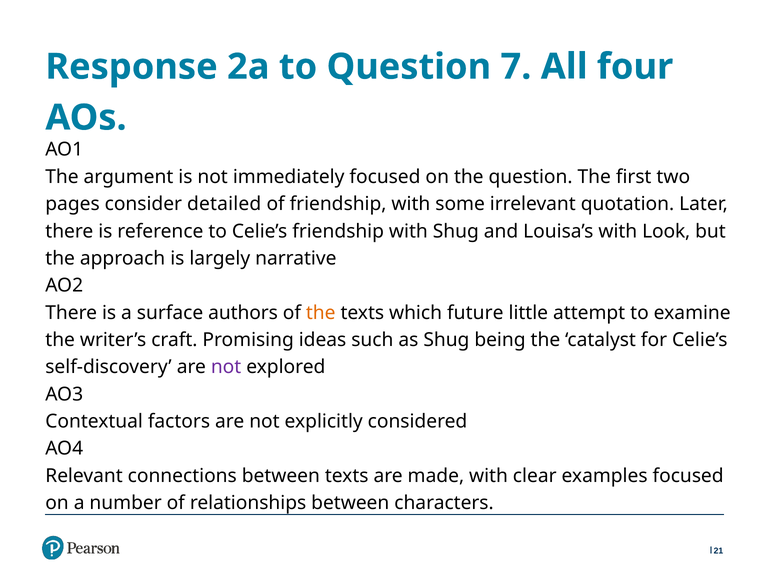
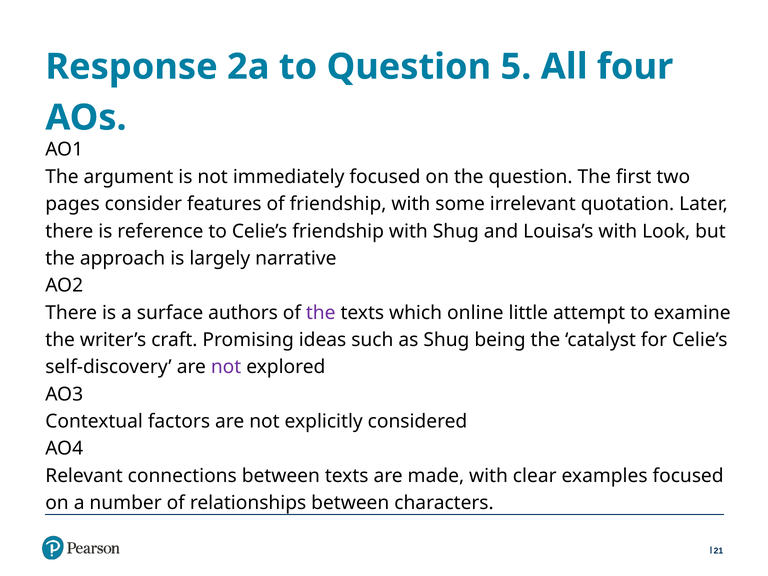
7: 7 -> 5 (516, 67)
detailed: detailed -> features (224, 204)
the colour: orange -> purple (321, 313)
future: future -> online (475, 313)
